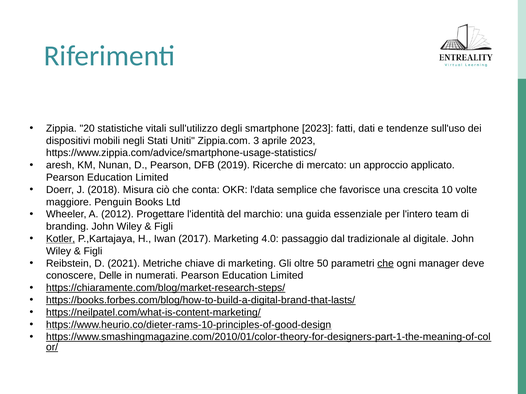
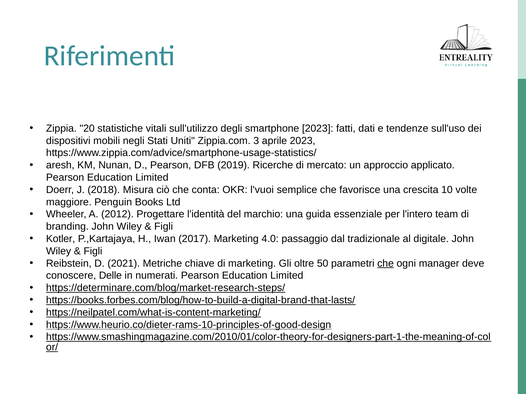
l'data: l'data -> l'vuoi (262, 190)
Kotler underline: present -> none (61, 239)
https://chiaramente.com/blog/market-research-steps/: https://chiaramente.com/blog/market-research-steps/ -> https://determinare.com/blog/market-research-steps/ (166, 288)
